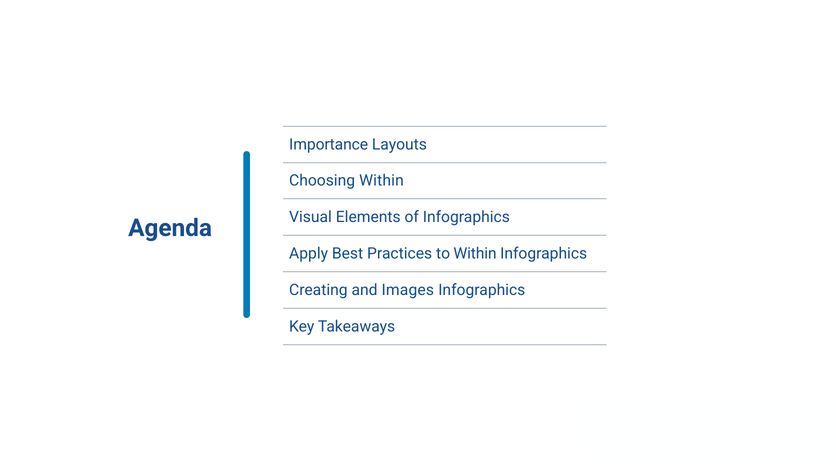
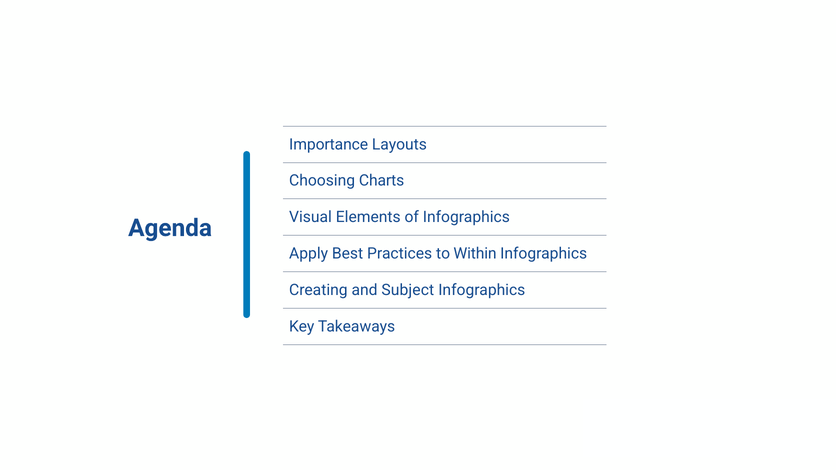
Choosing Within: Within -> Charts (382, 181)
Images: Images -> Subject (408, 290)
